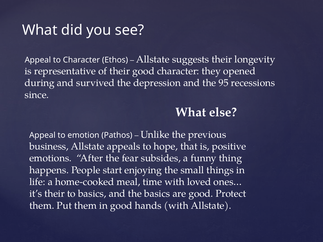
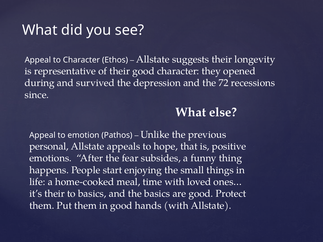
95: 95 -> 72 (224, 83)
business: business -> personal (49, 147)
